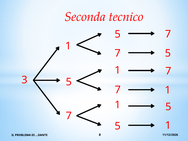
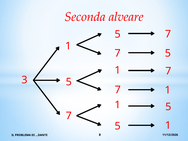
tecnico: tecnico -> alveare (126, 17)
